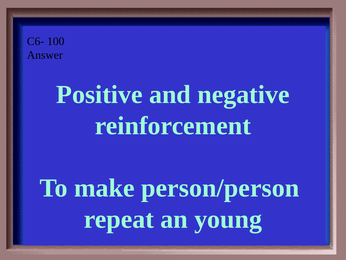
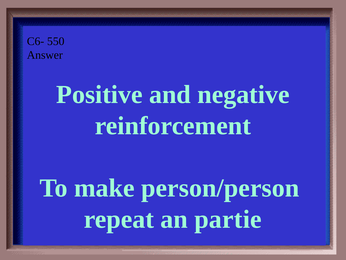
100: 100 -> 550 (56, 41)
young: young -> partie (228, 219)
